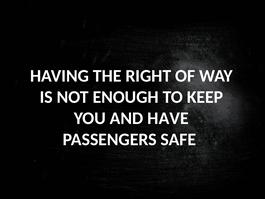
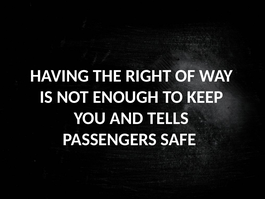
HAVE: HAVE -> TELLS (168, 118)
